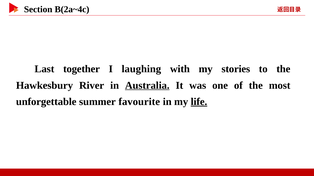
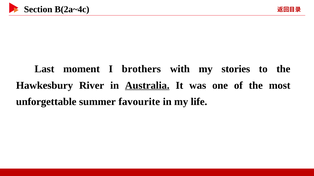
together: together -> moment (81, 69)
laughing: laughing -> brothers (141, 69)
life underline: present -> none (199, 102)
